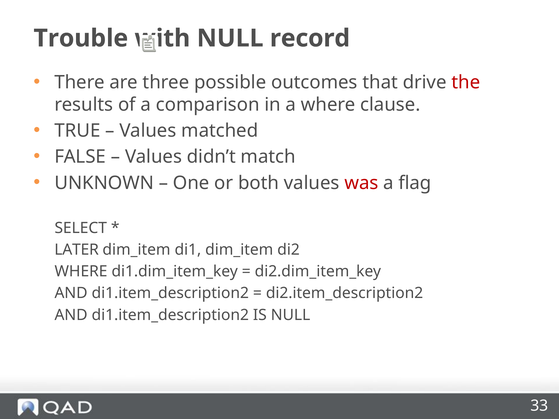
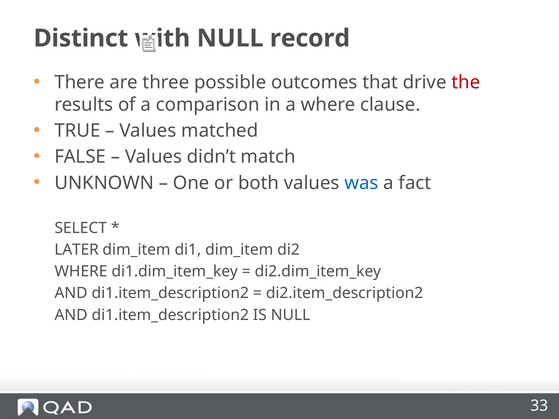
Trouble: Trouble -> Distinct (81, 38)
was colour: red -> blue (361, 183)
flag: flag -> fact (415, 183)
